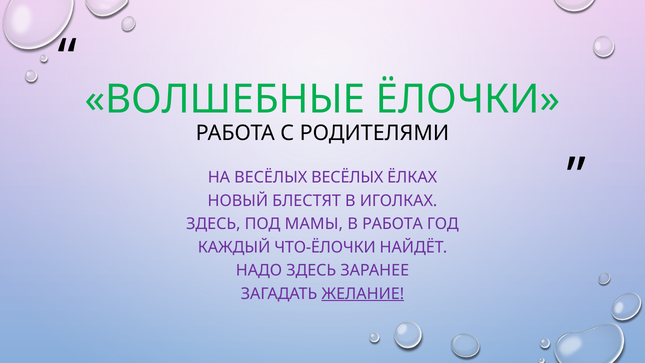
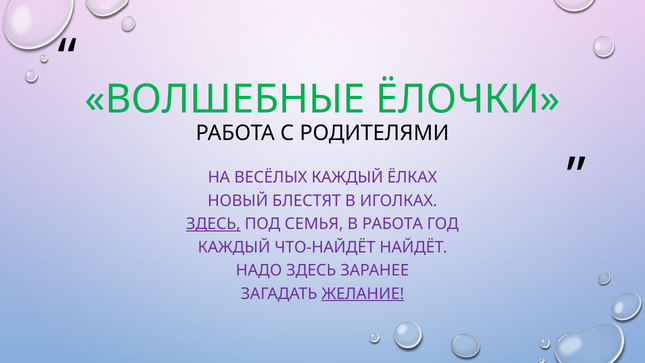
ВЕСЁЛЫХ ВЕСЁЛЫХ: ВЕСЁЛЫХ -> КАЖДЫЙ (347, 178)
ЗДЕСЬ underline: none -> present (213, 224)
МАМЫ: МАМЫ -> СЕМЬЯ (314, 224)
ЧТО-ЁЛОЧКИ: ЧТО-ЁЛОЧКИ -> ЧТО-НАЙДЁТ (325, 247)
